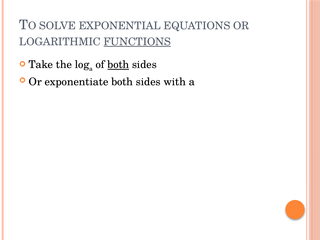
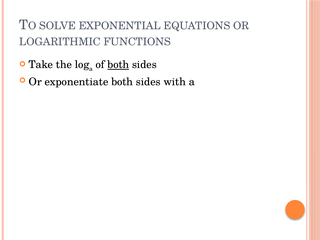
FUNCTIONS underline: present -> none (137, 42)
